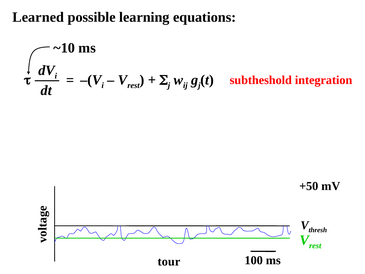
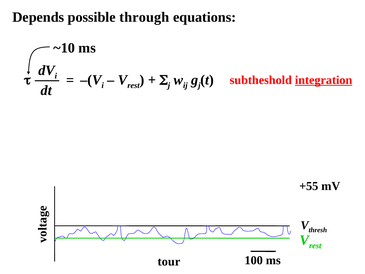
Learned: Learned -> Depends (38, 17)
learning: learning -> through (144, 17)
integration underline: none -> present (324, 80)
+50: +50 -> +55 (309, 186)
